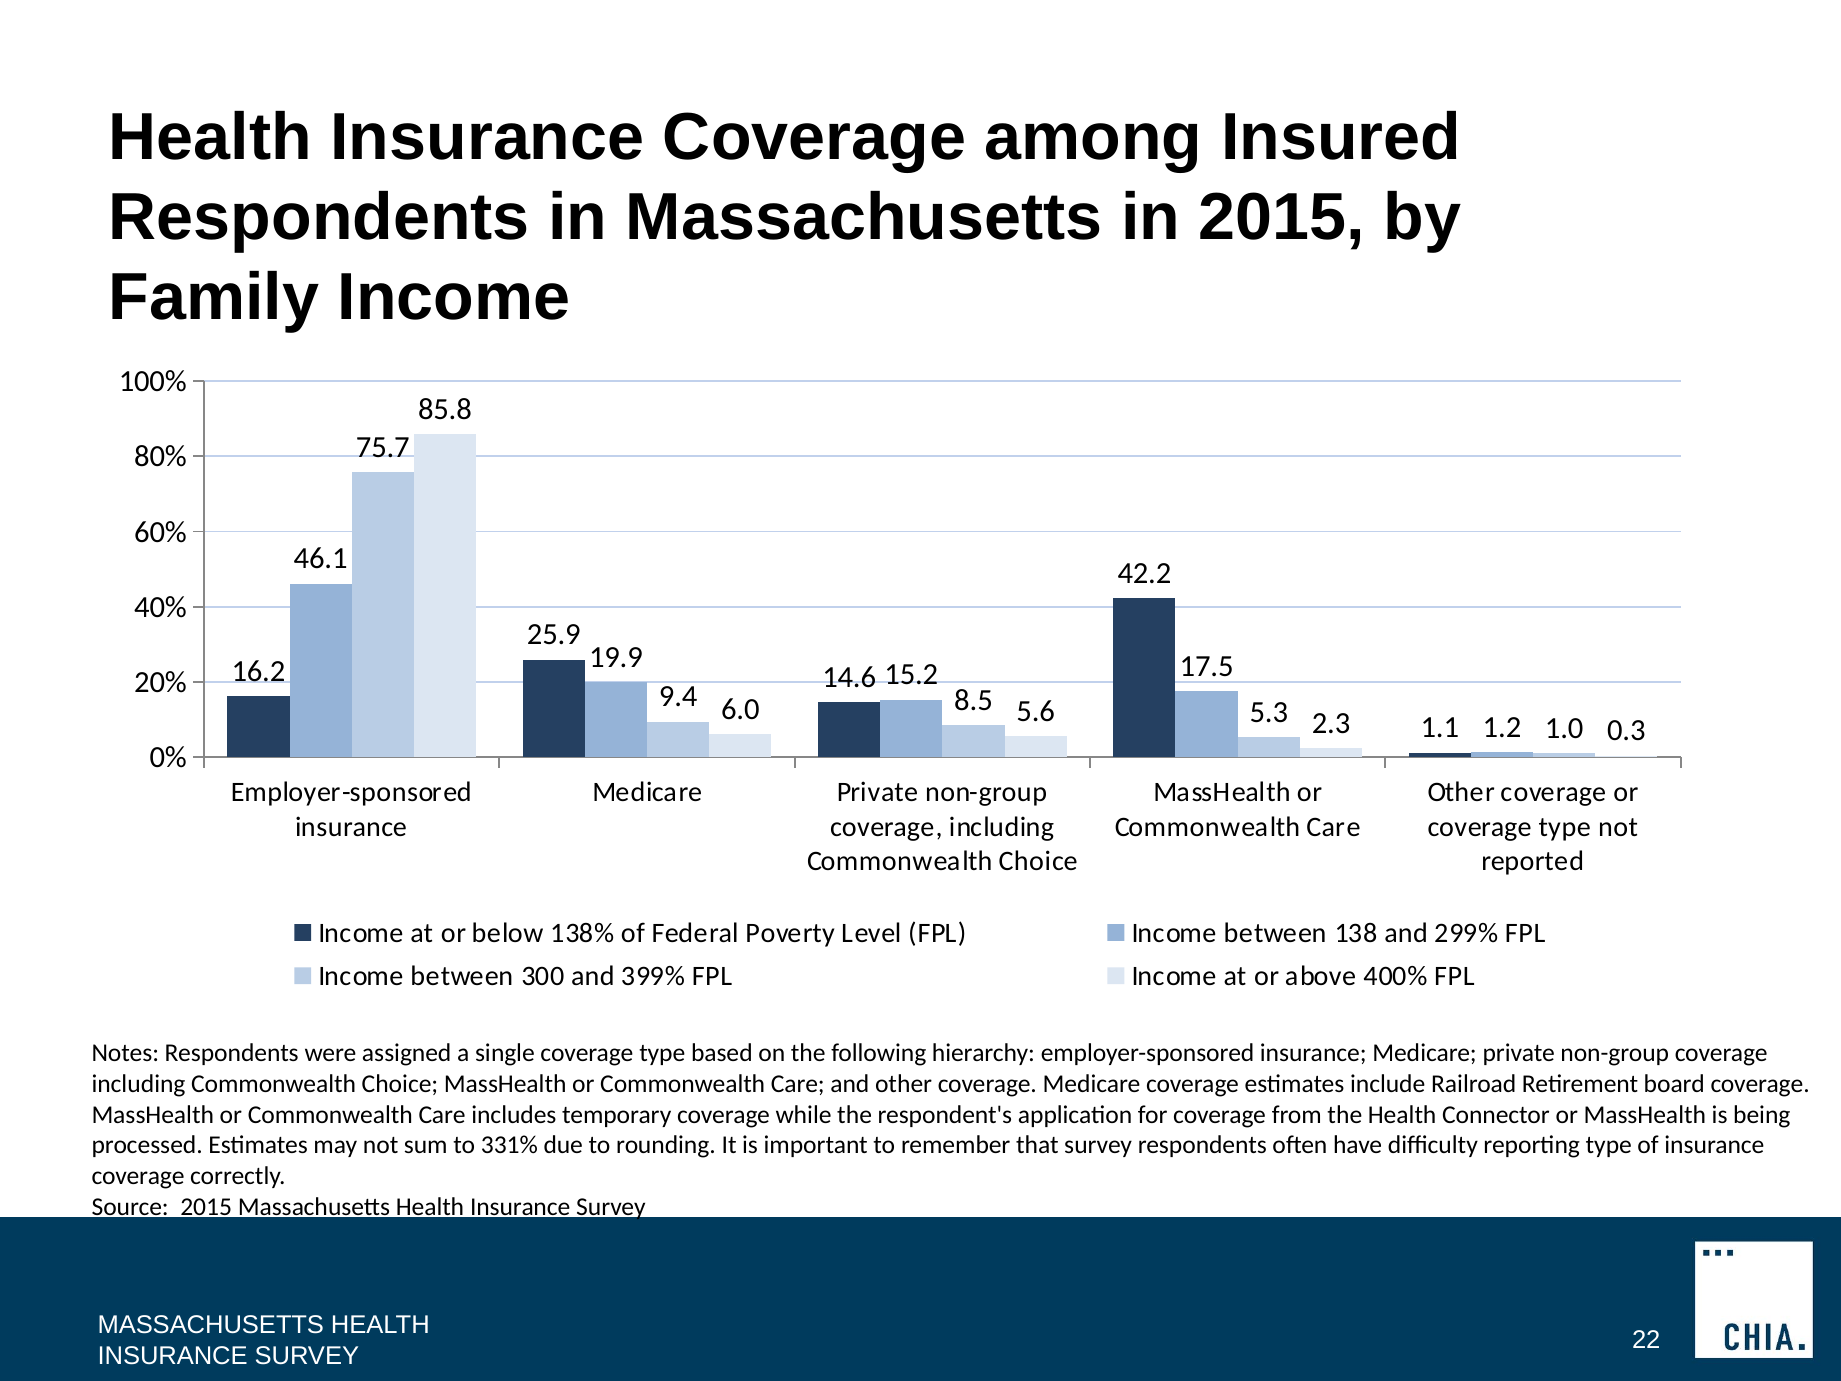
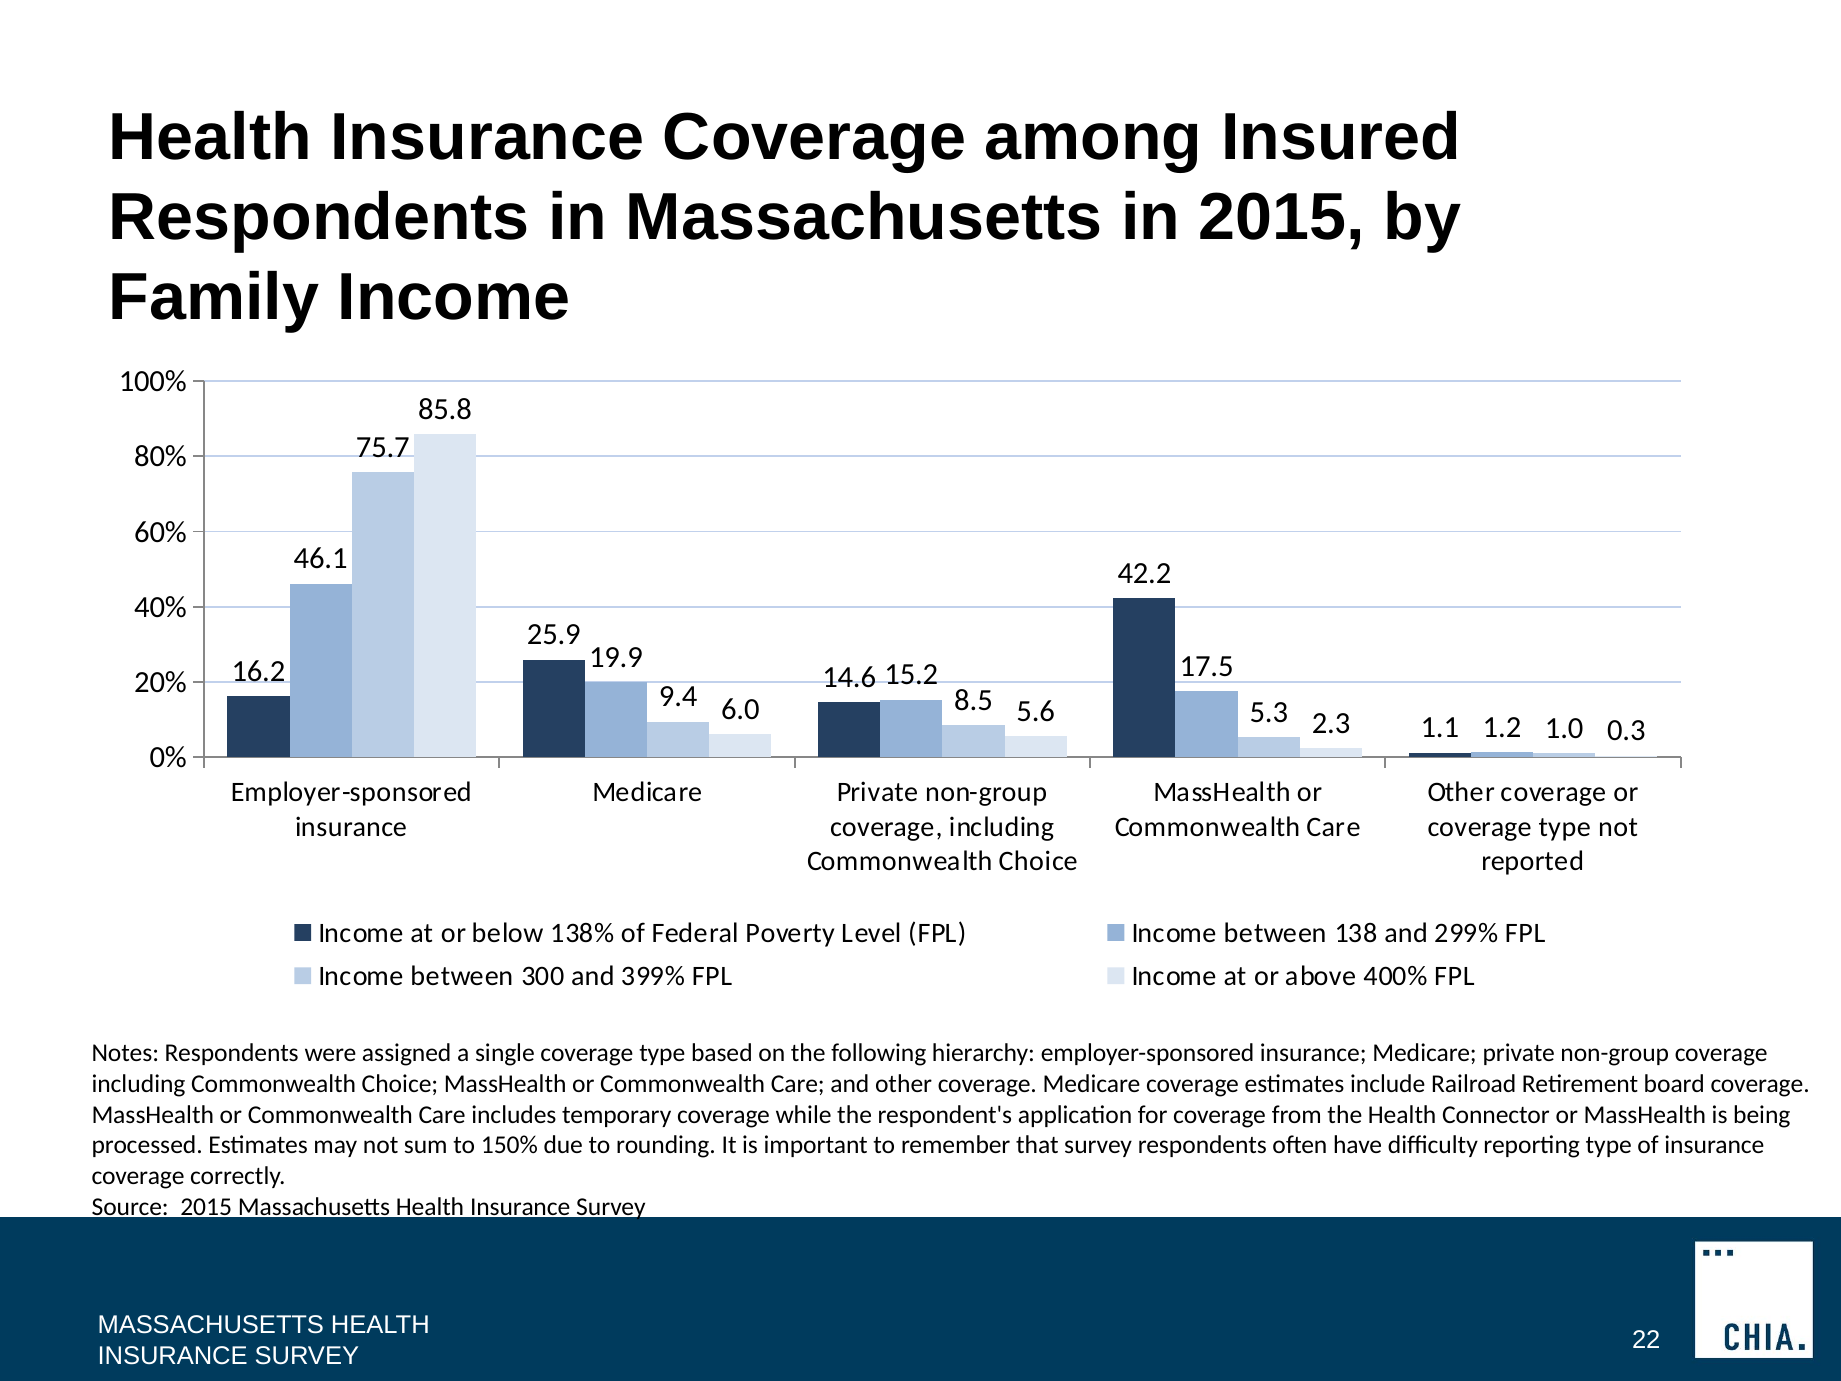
331%: 331% -> 150% (509, 1145)
